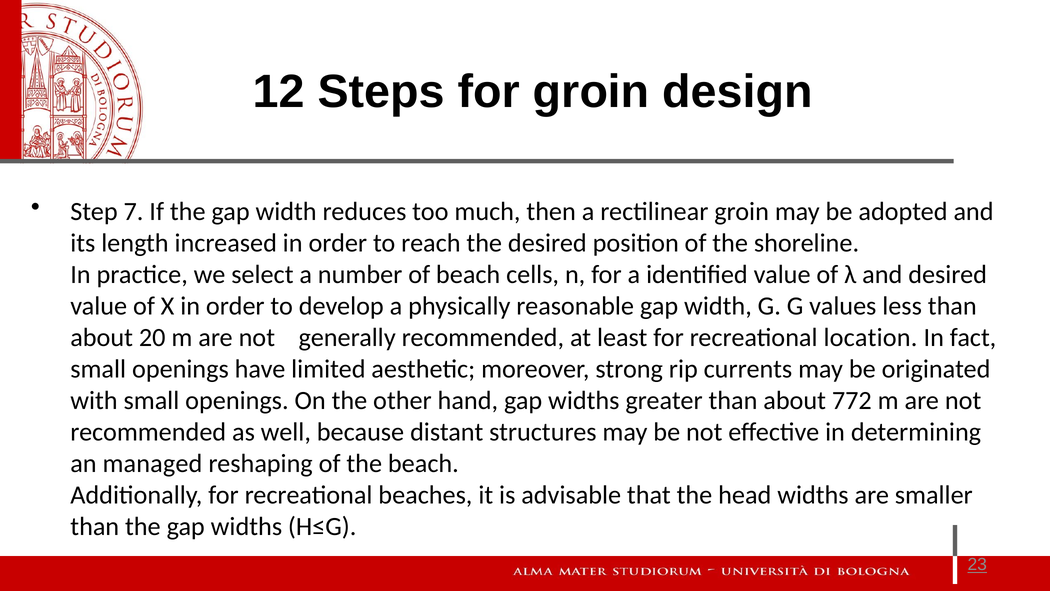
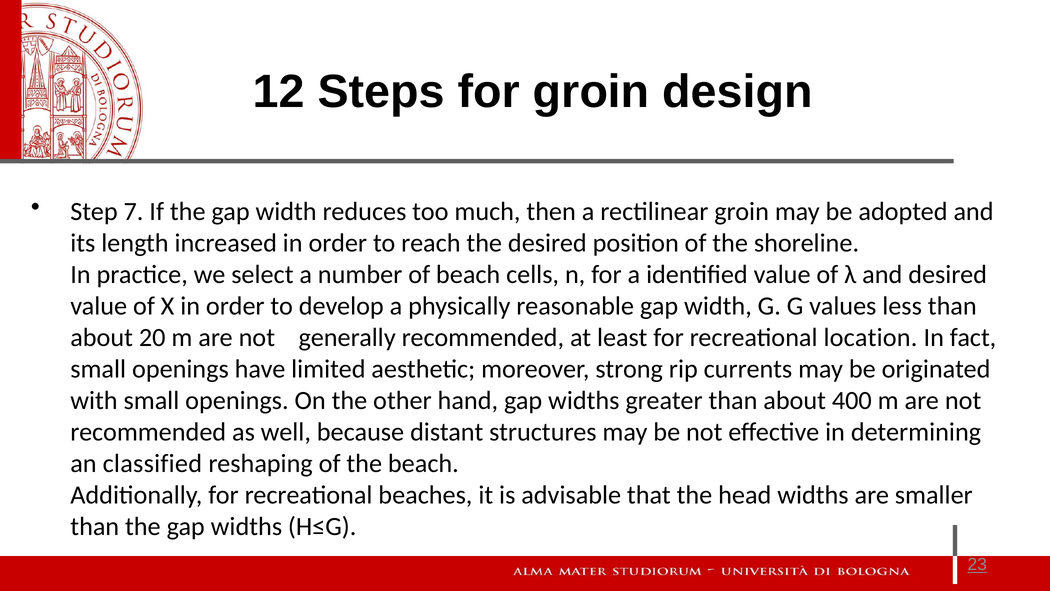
772: 772 -> 400 (852, 400)
managed: managed -> classified (152, 463)
